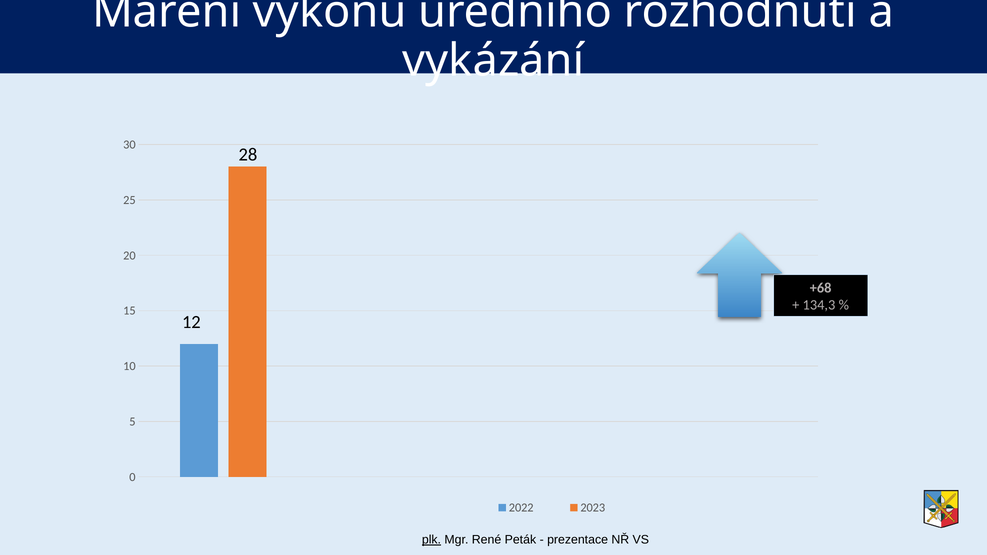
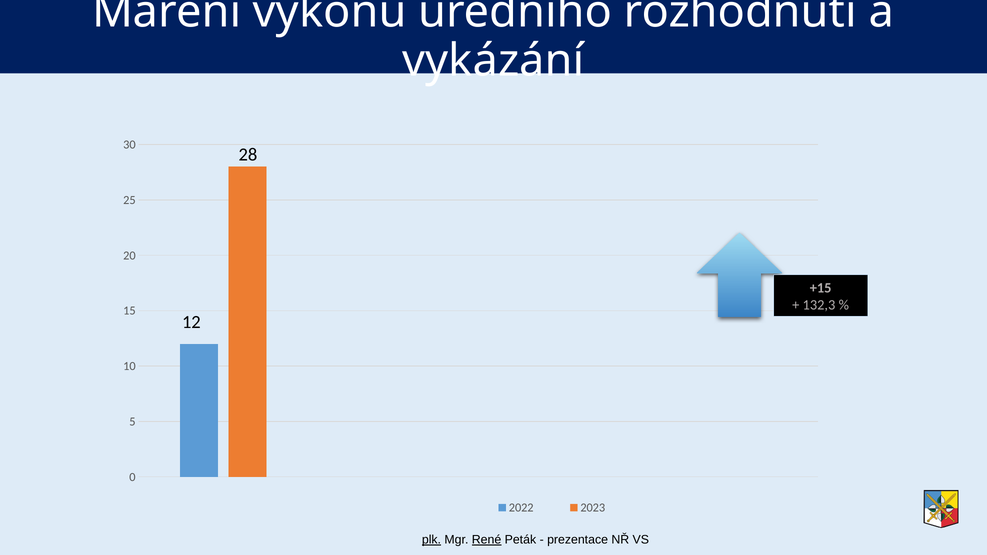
+68: +68 -> +15 (821, 288)
134,3: 134,3 -> 132,3 (819, 305)
René underline: none -> present (487, 540)
